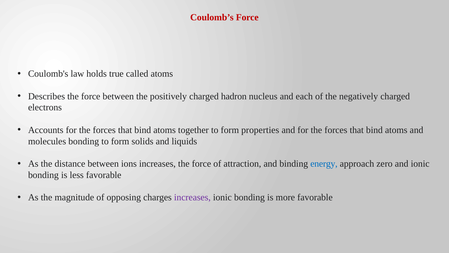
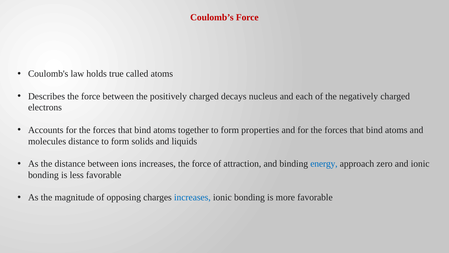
hadron: hadron -> decays (234, 96)
molecules bonding: bonding -> distance (84, 141)
increases colour: purple -> blue (192, 197)
